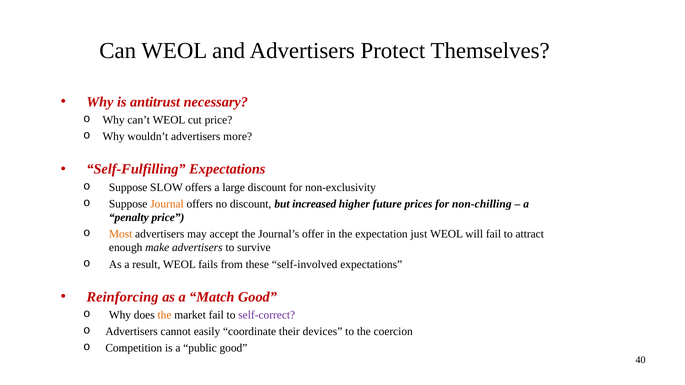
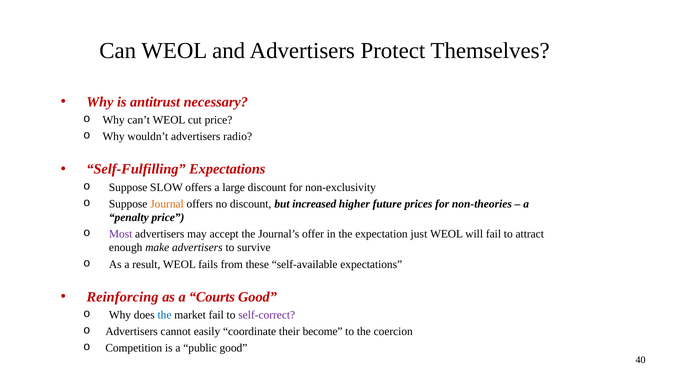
more: more -> radio (238, 137)
non-chilling: non-chilling -> non-theories (482, 204)
Most colour: orange -> purple (121, 234)
self-involved: self-involved -> self-available (305, 264)
Match: Match -> Courts (212, 297)
the colour: orange -> blue (164, 315)
devices: devices -> become (323, 332)
